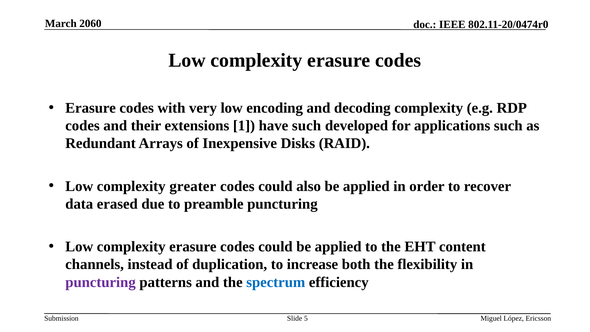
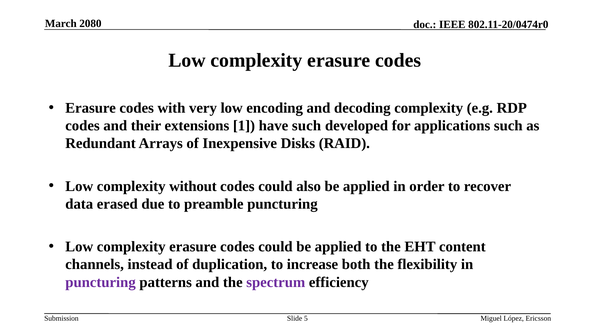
2060: 2060 -> 2080 (90, 23)
greater: greater -> without (193, 186)
spectrum colour: blue -> purple (276, 282)
